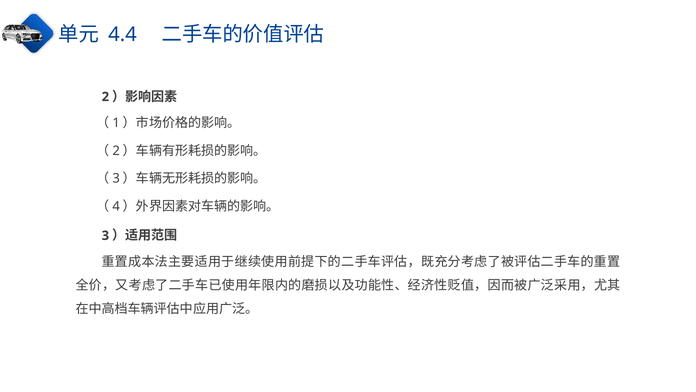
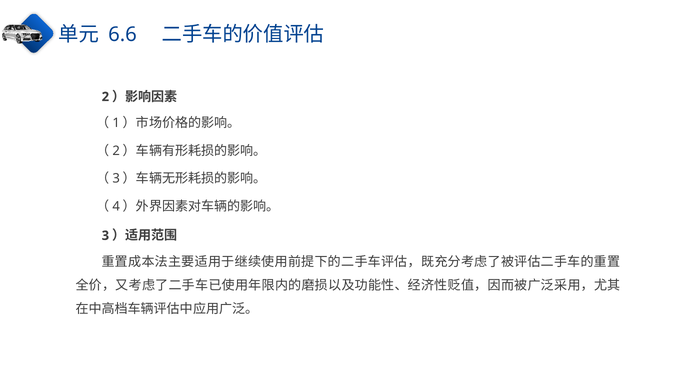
4.4: 4.4 -> 6.6 (122, 35)
